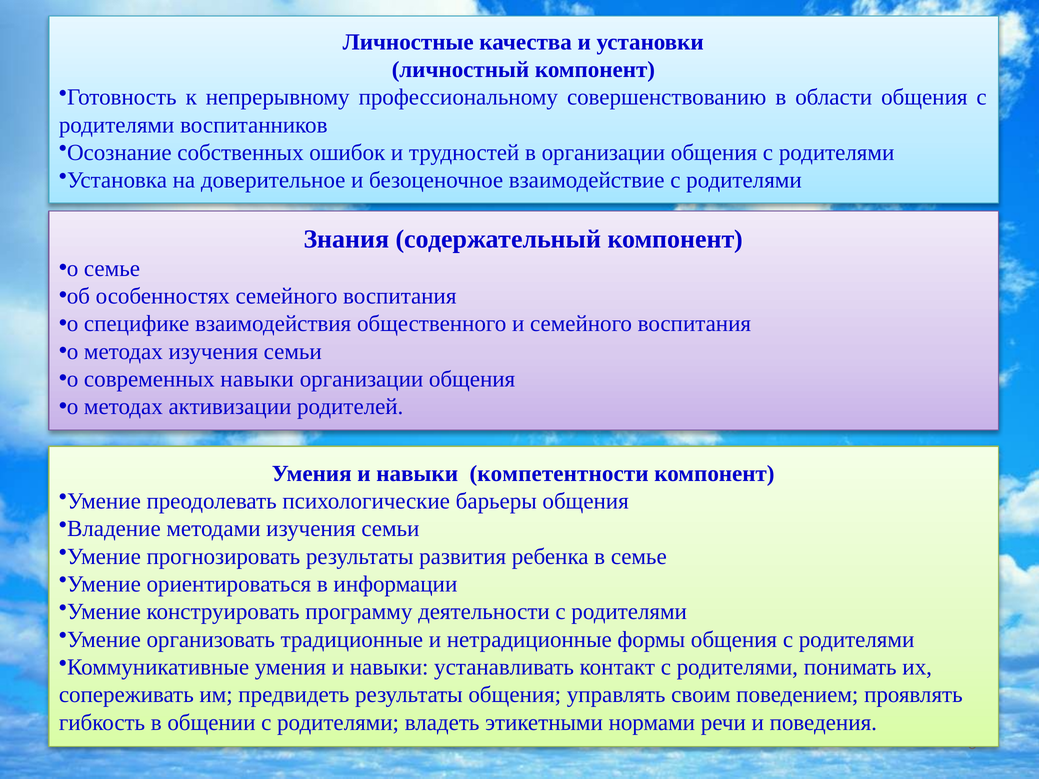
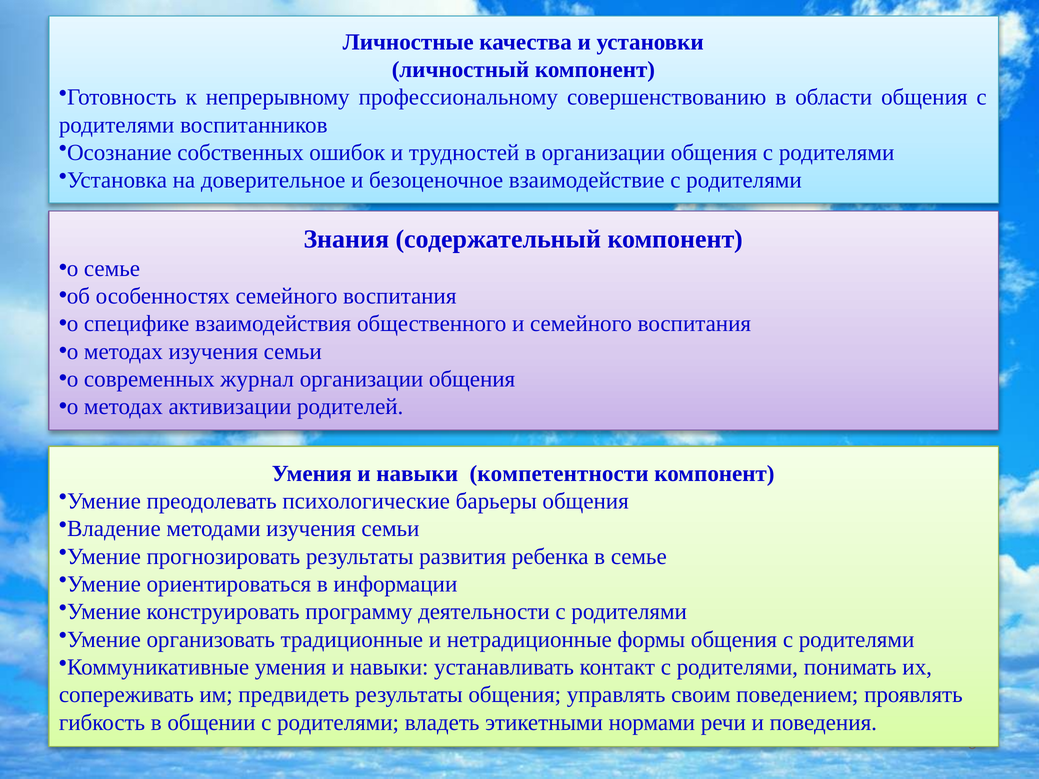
современных навыки: навыки -> журнал (257, 379)
